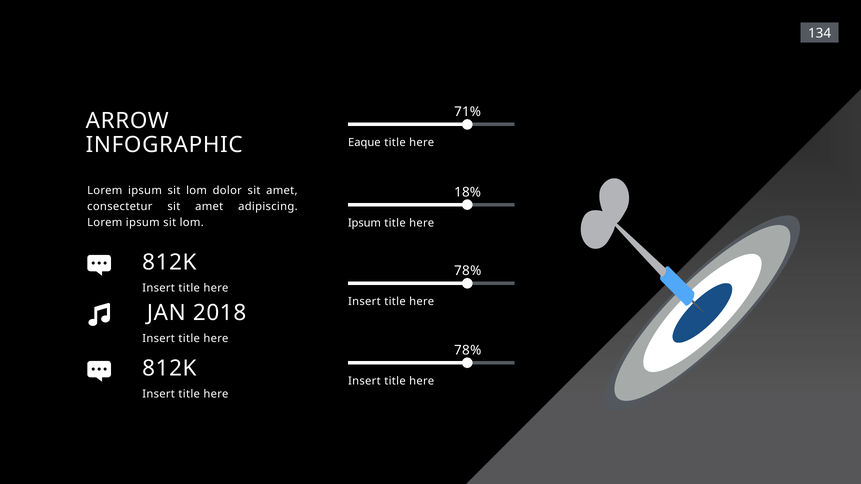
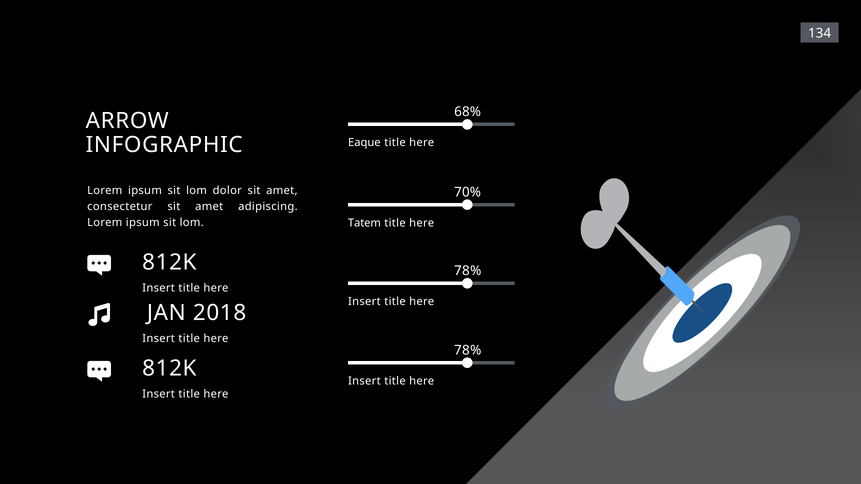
71%: 71% -> 68% (468, 112)
18%: 18% -> 70% (468, 192)
Ipsum: Ipsum -> Tatem (364, 223)
